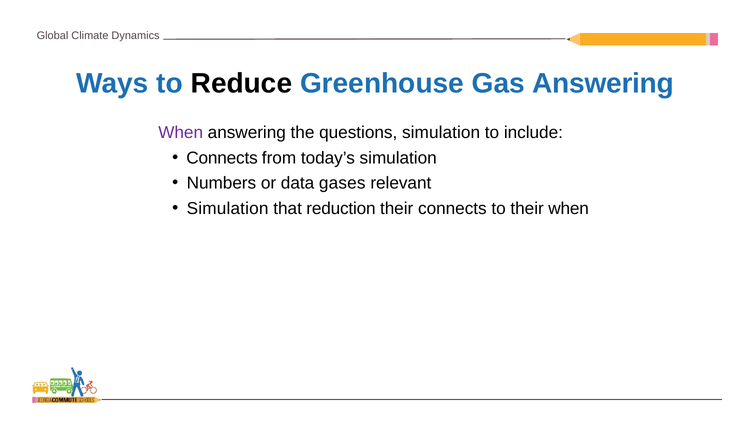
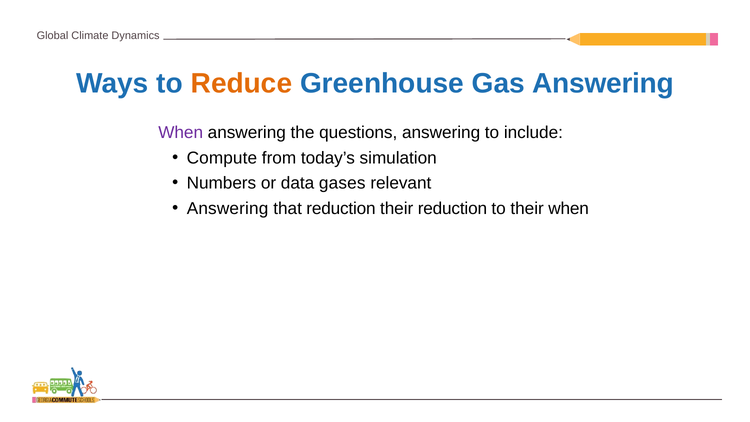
Reduce colour: black -> orange (241, 84)
questions simulation: simulation -> answering (441, 133)
Connects: Connects -> Compute (222, 158)
Simulation: Simulation -> Answering (228, 208)
their connects: connects -> reduction (452, 208)
